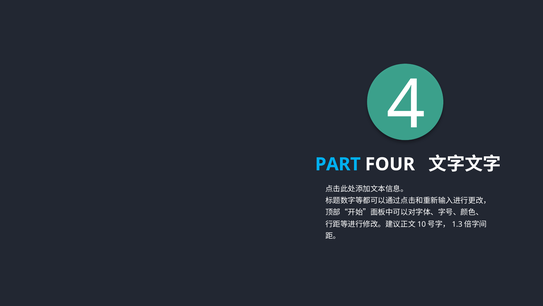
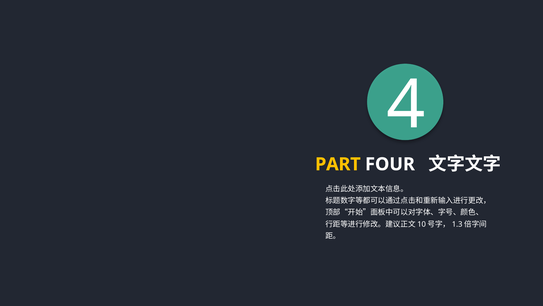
PART colour: light blue -> yellow (338, 164)
